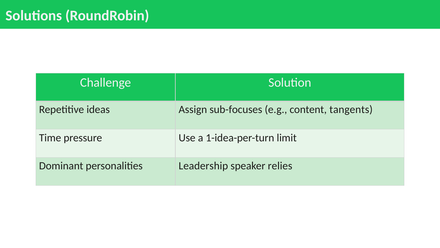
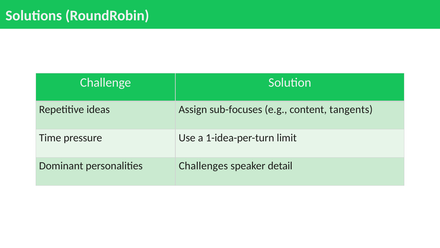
Leadership: Leadership -> Challenges (203, 166)
relies: relies -> detail (280, 166)
